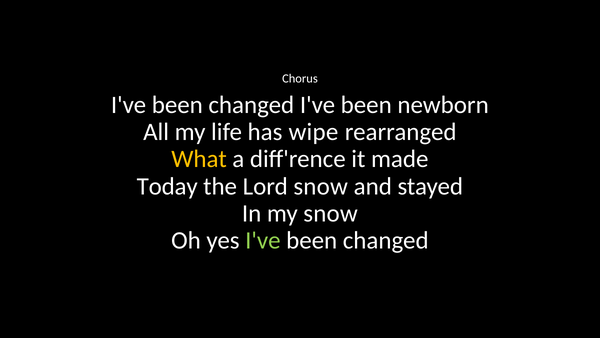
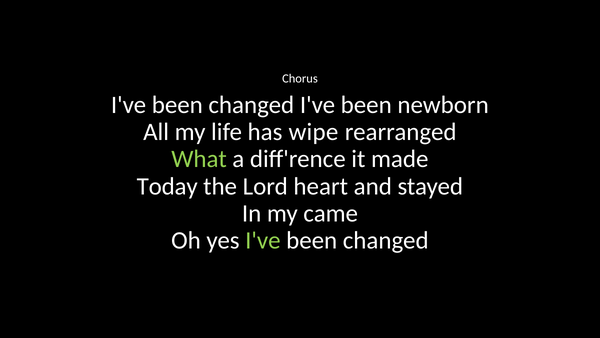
What colour: yellow -> light green (199, 159)
Lord snow: snow -> heart (321, 186)
my snow: snow -> came (331, 213)
